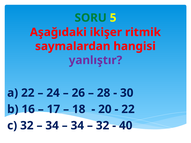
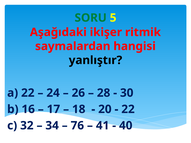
yanlıştır colour: purple -> black (95, 60)
34: 34 -> 76 (77, 126)
32: 32 -> 41 (103, 126)
